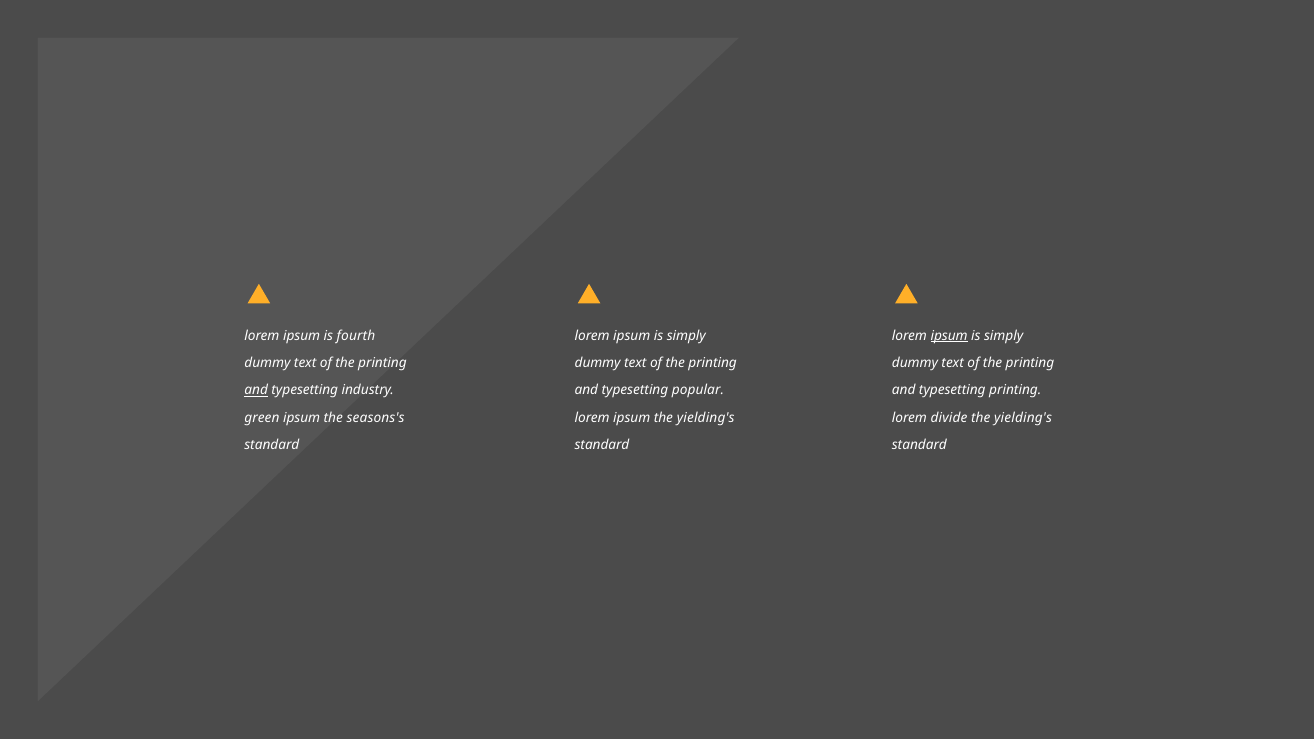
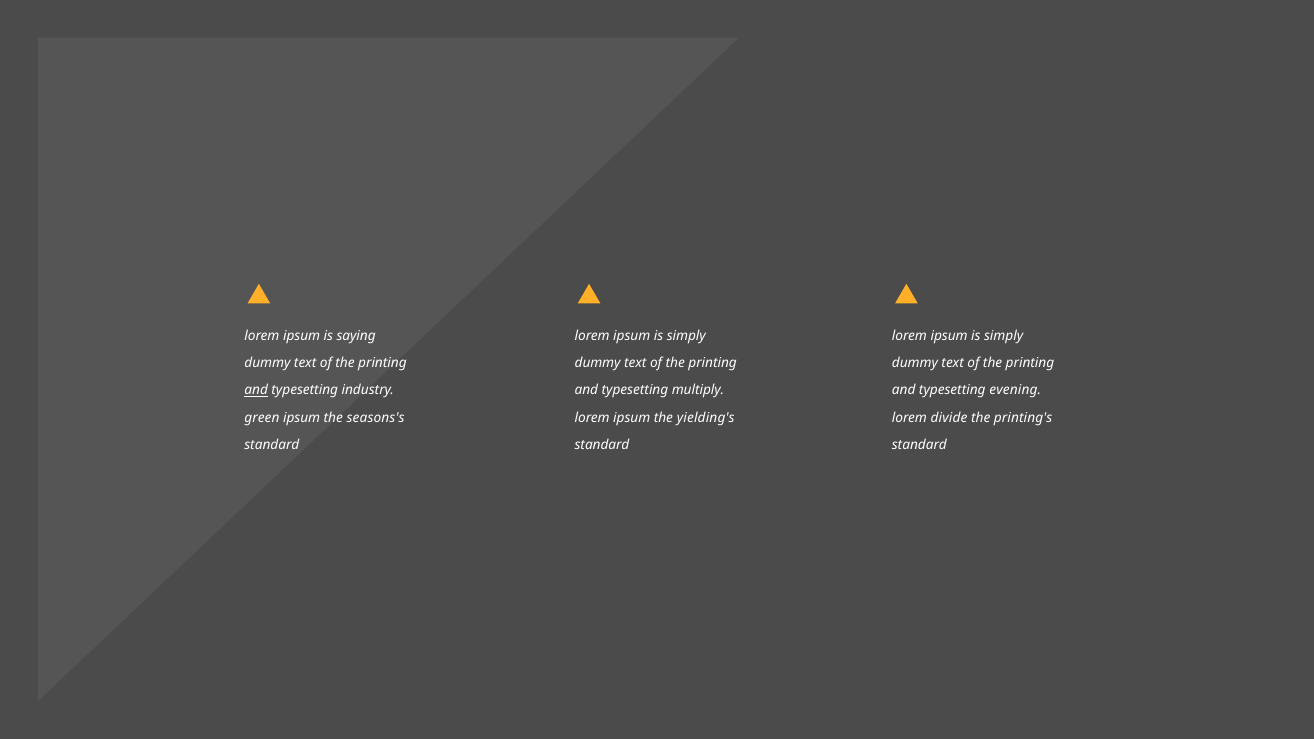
fourth: fourth -> saying (356, 336)
ipsum underline: present -> none (949, 336)
popular: popular -> multiply (698, 390)
typesetting printing: printing -> evening (1015, 390)
yielding's: yielding's -> printing's (1023, 418)
